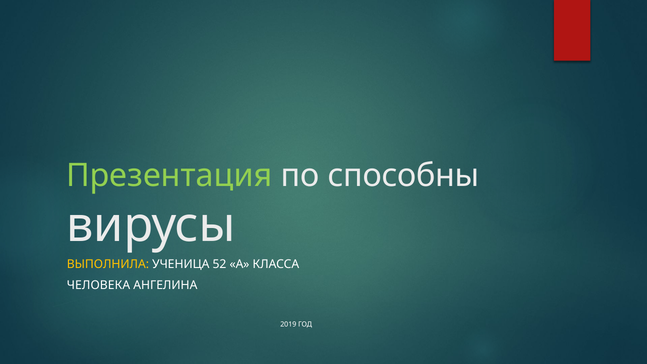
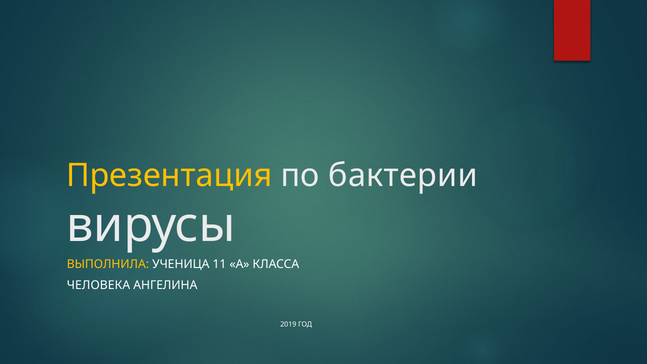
Презентация colour: light green -> yellow (169, 176)
способны: способны -> бактерии (403, 176)
52: 52 -> 11 (219, 264)
